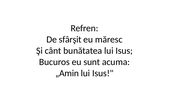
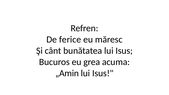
sfârşit: sfârşit -> ferice (70, 39)
sunt: sunt -> grea (92, 62)
